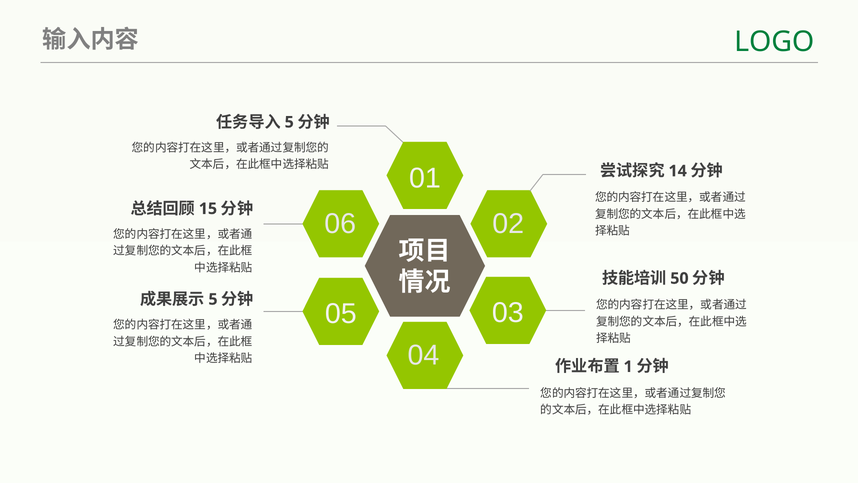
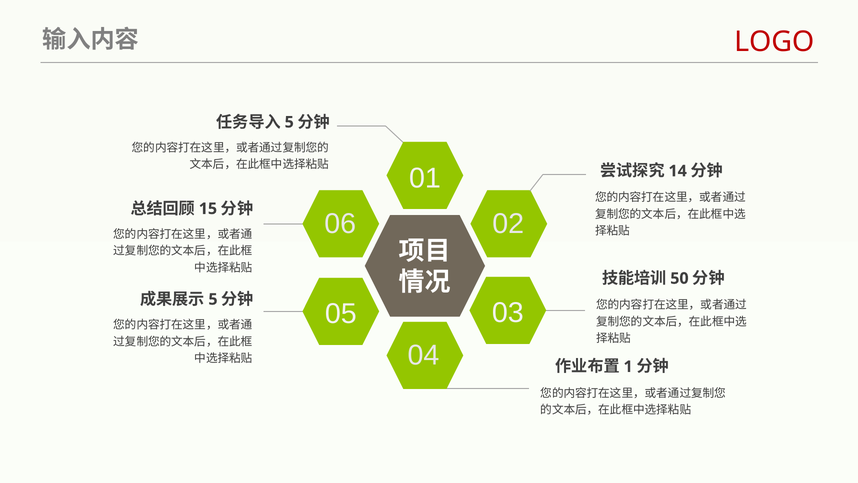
LOGO colour: green -> red (774, 42)
